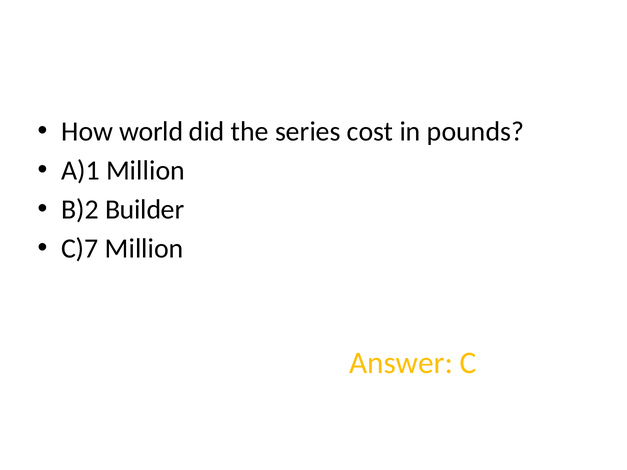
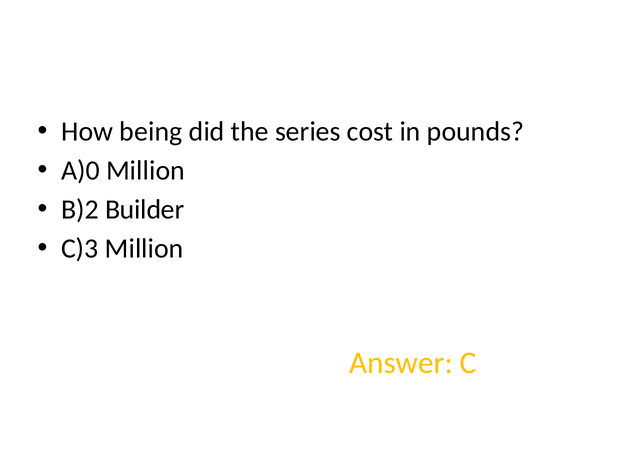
world: world -> being (151, 132)
A)1: A)1 -> A)0 (80, 171)
C)7: C)7 -> C)3 (80, 249)
